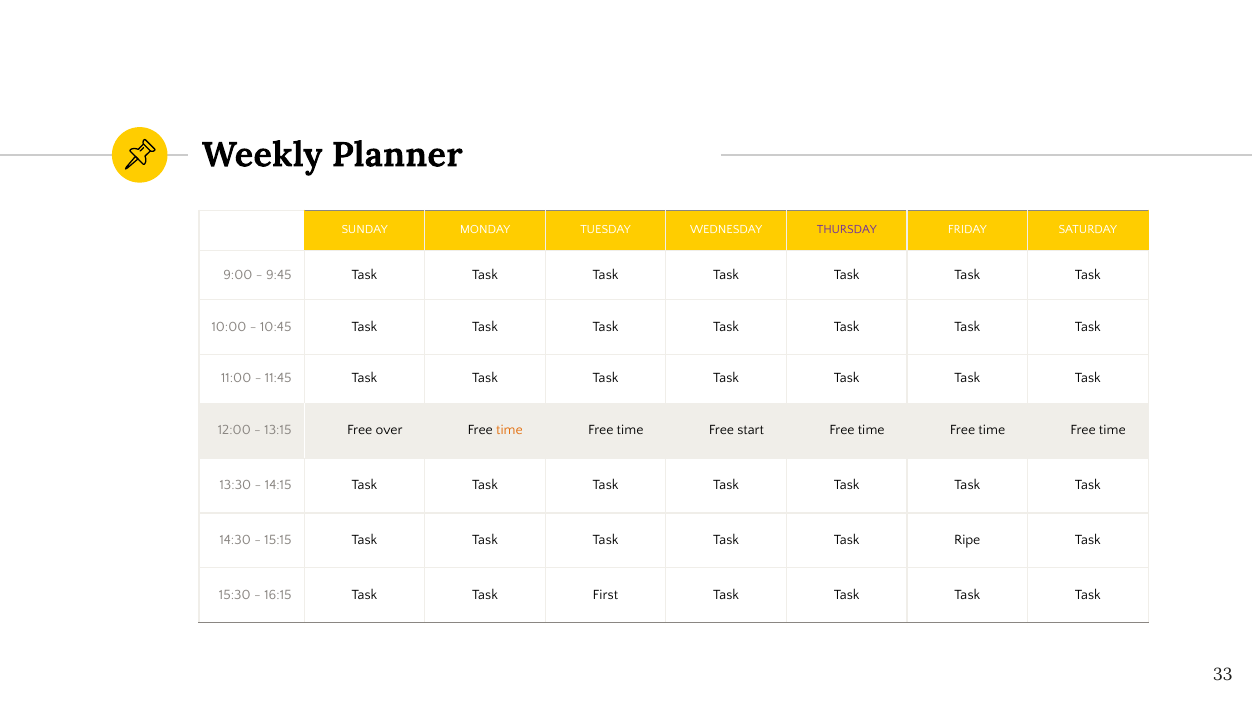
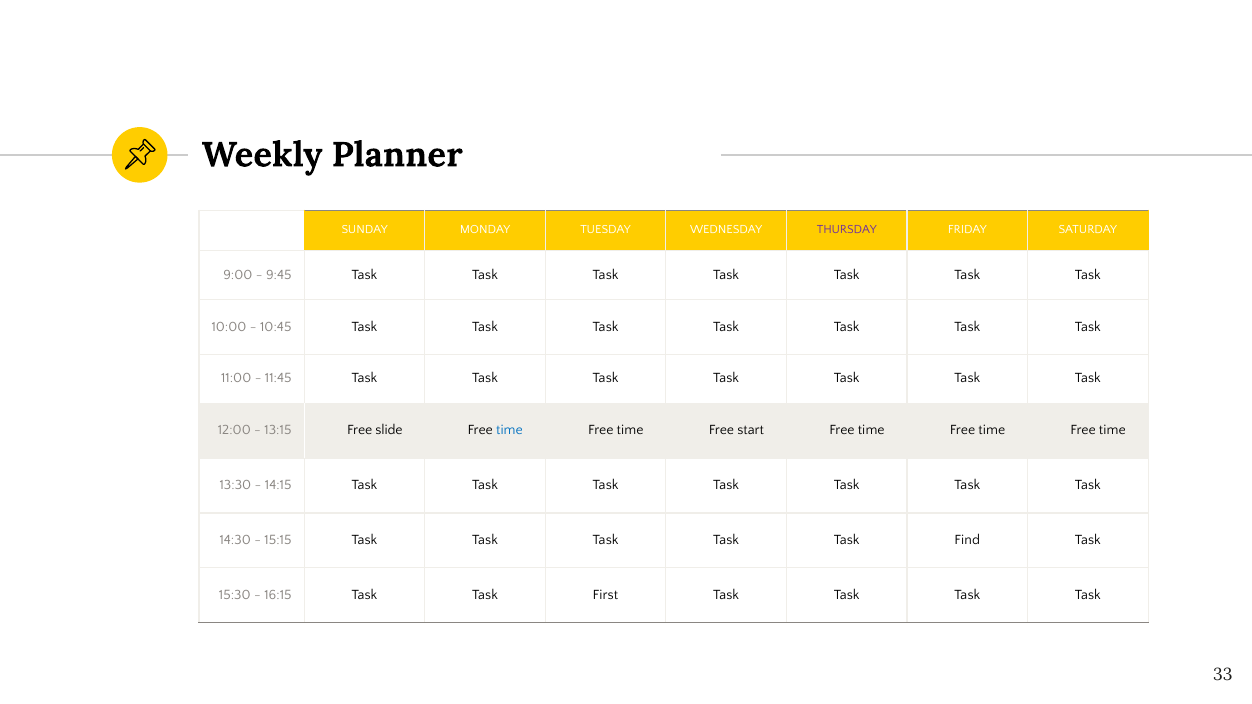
over: over -> slide (389, 430)
time colour: orange -> blue (510, 430)
Ripe: Ripe -> Find (967, 540)
